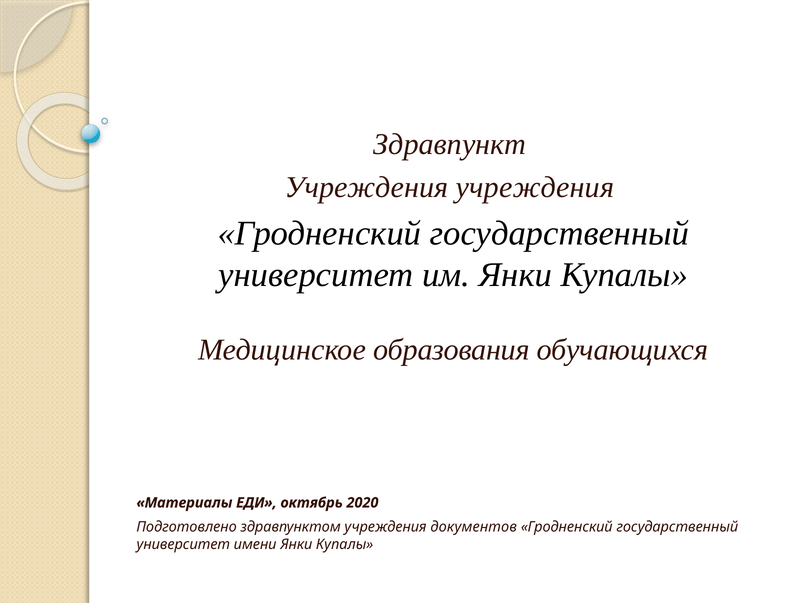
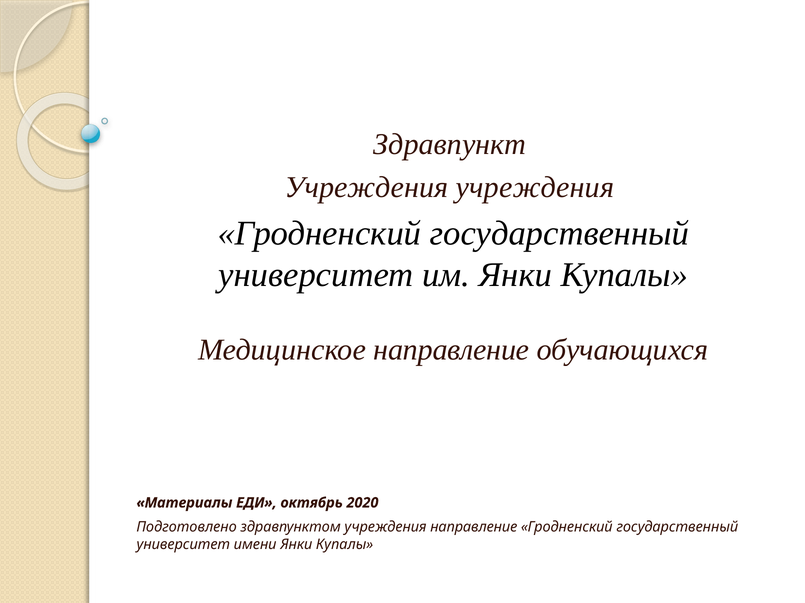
Медицинское образования: образования -> направление (451, 350)
учреждения документов: документов -> направление (474, 528)
